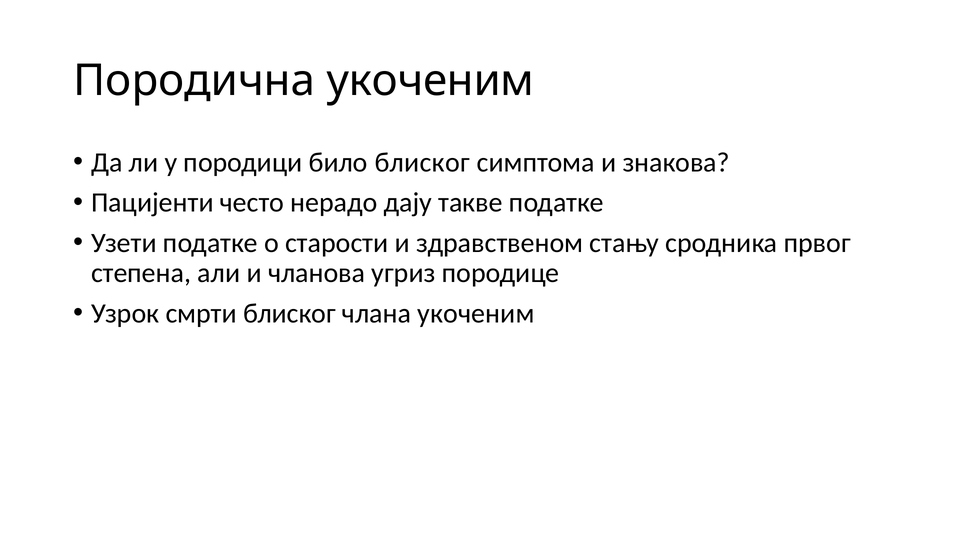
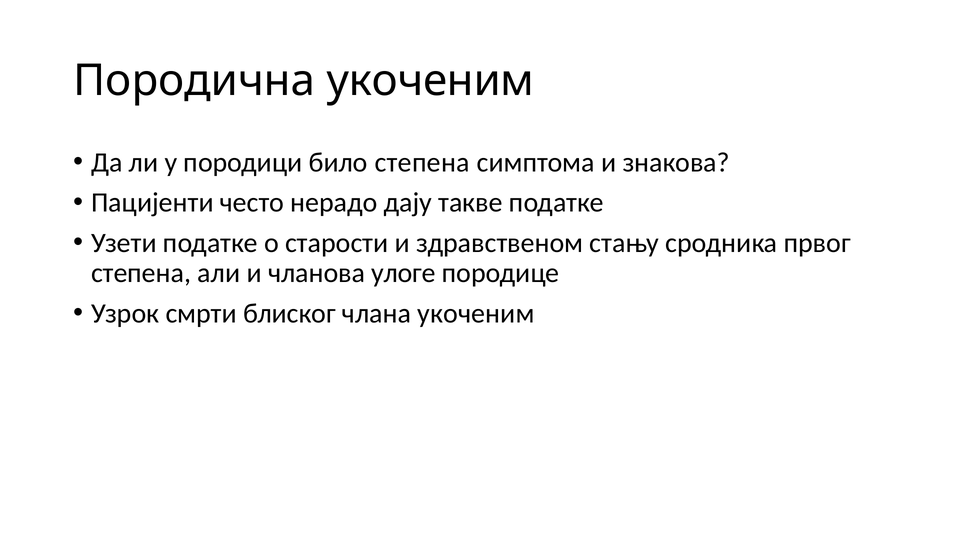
било блиског: блиског -> степена (422, 162)
угриз: угриз -> улоге (404, 273)
